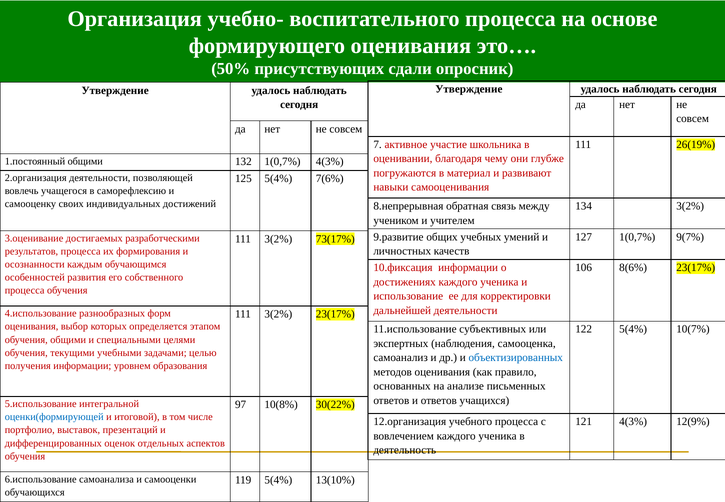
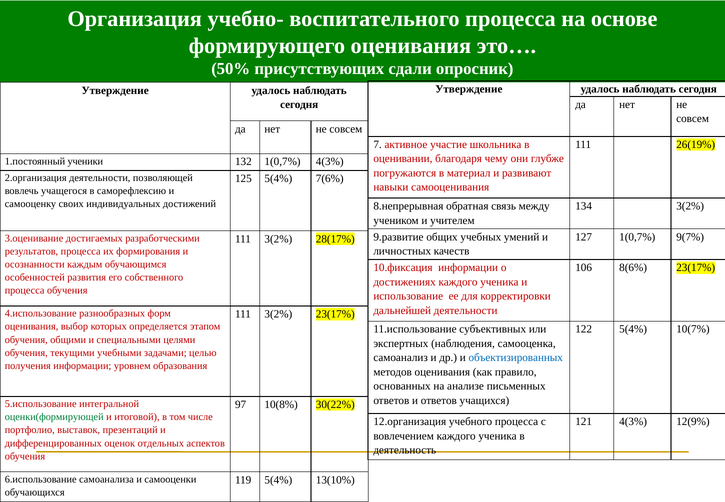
1.постоянный общими: общими -> ученики (85, 161)
73(17%: 73(17% -> 28(17% (335, 239)
оценки(формирующей colour: blue -> green (54, 417)
